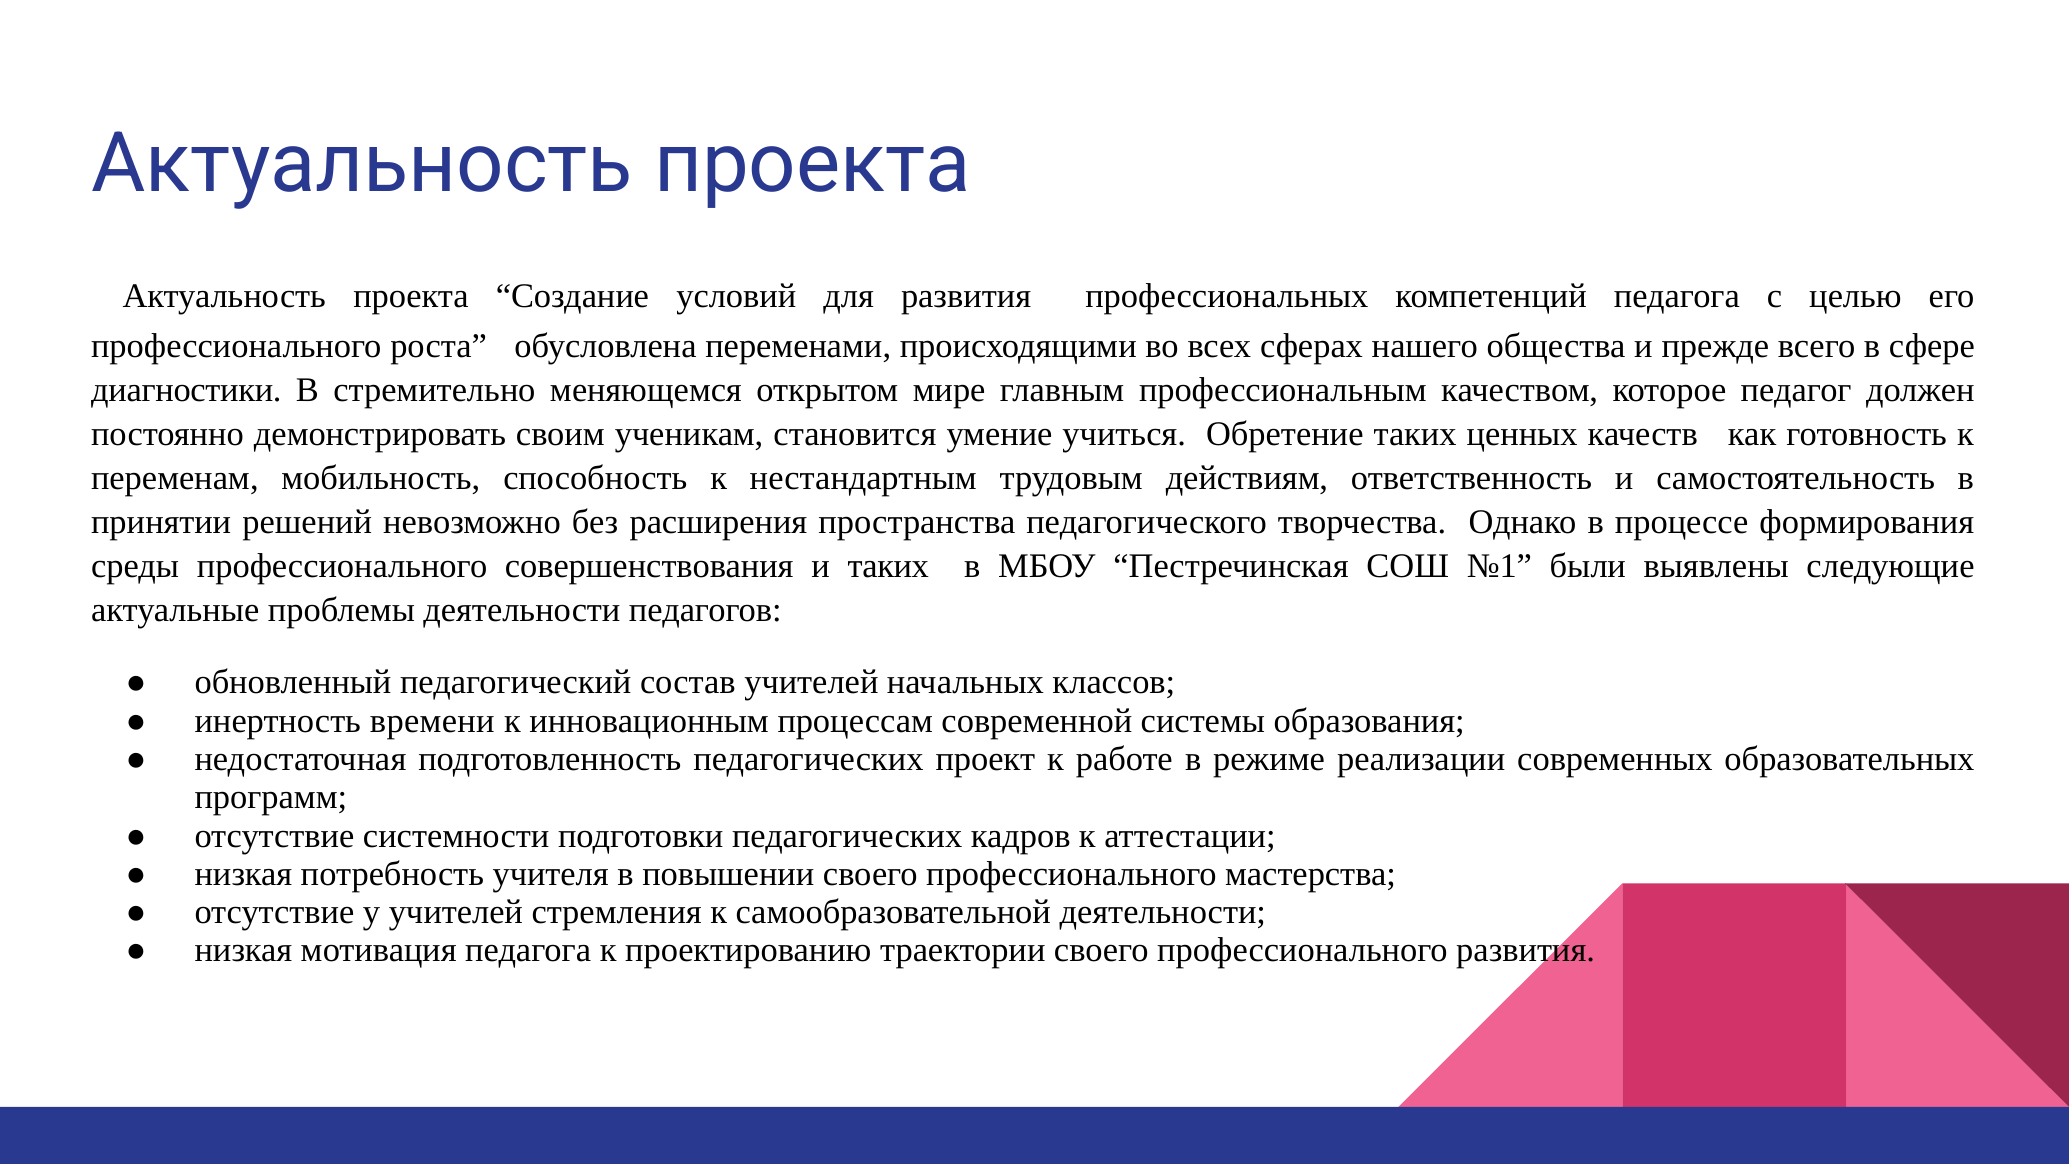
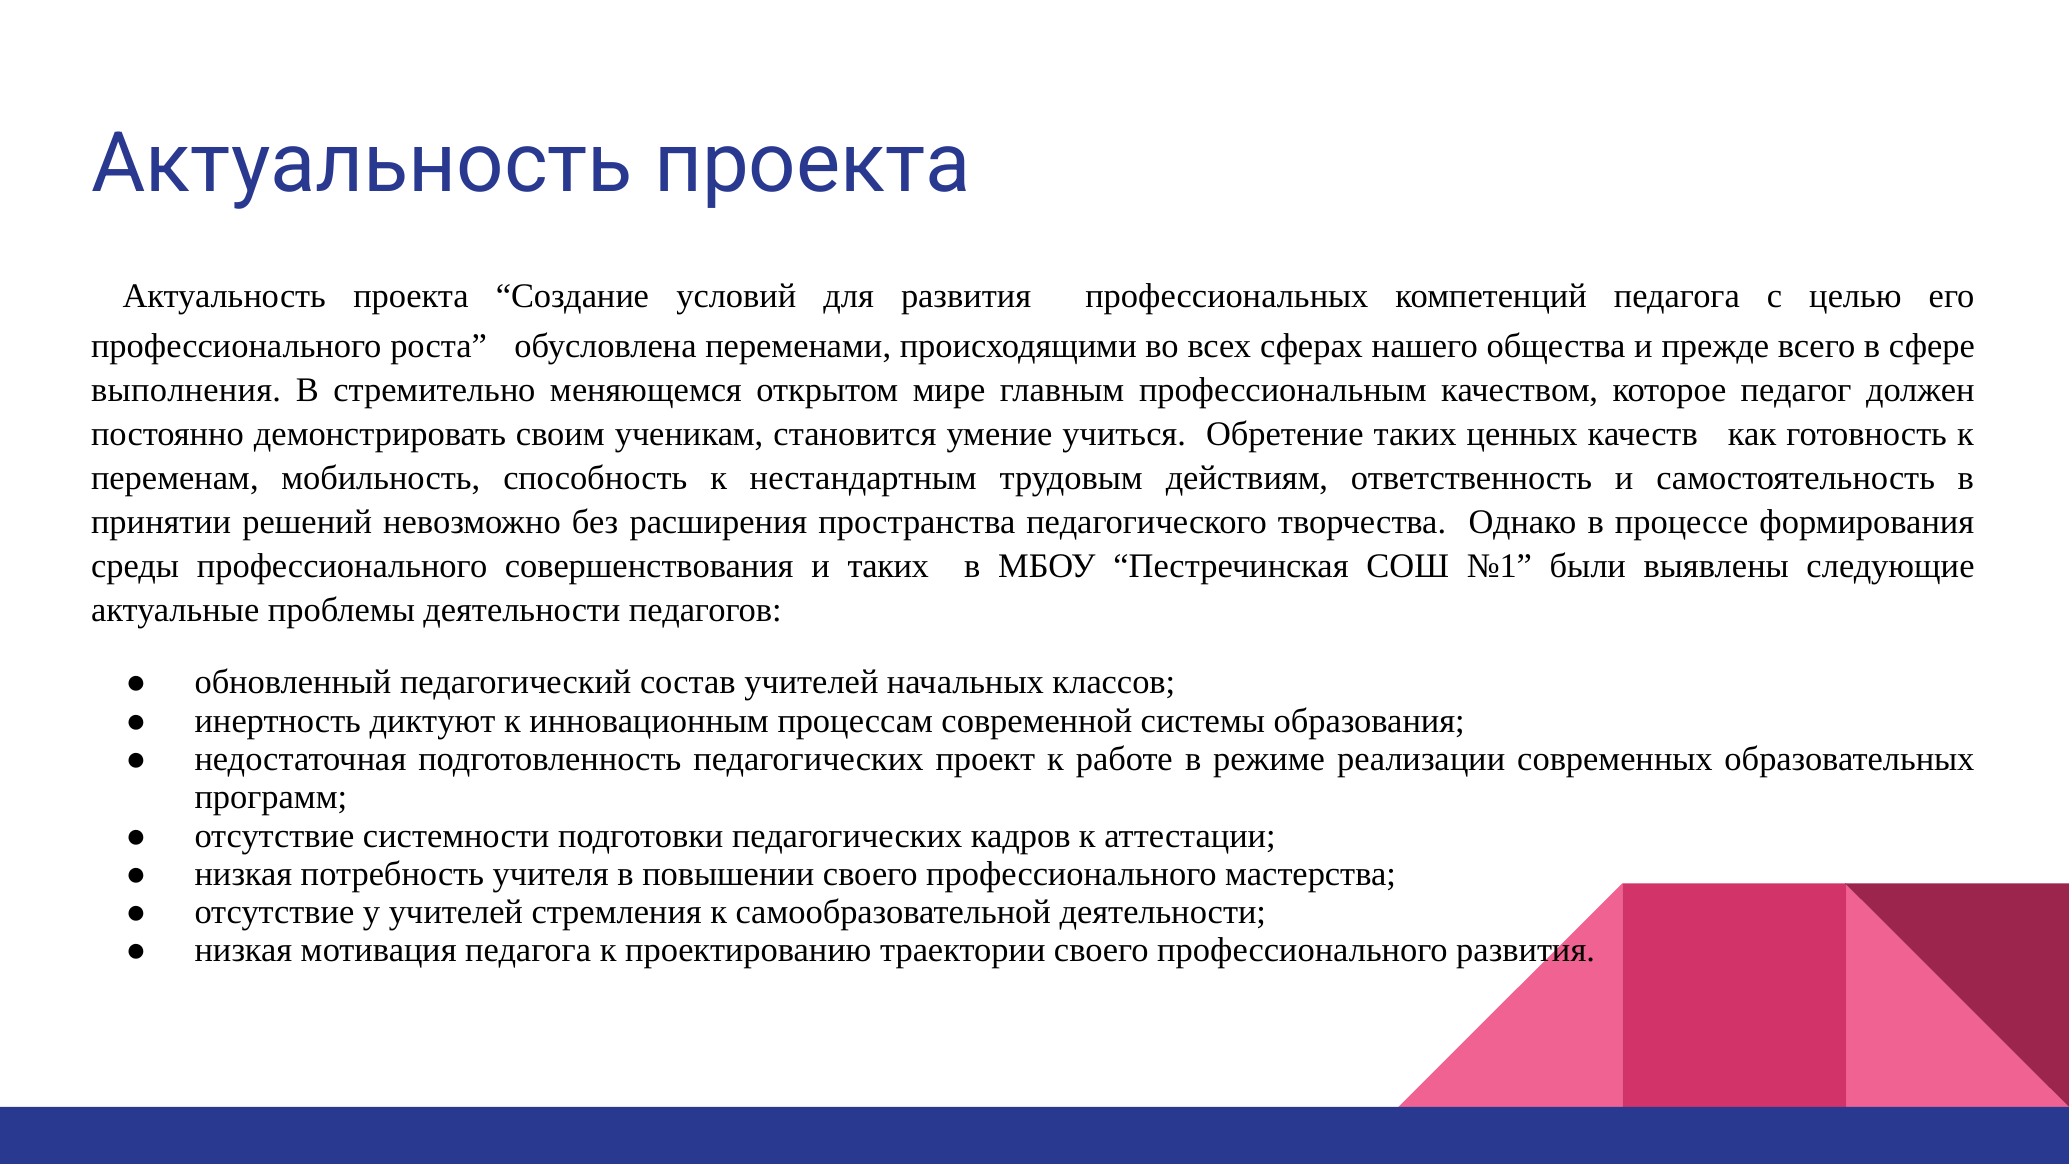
диагностики: диагностики -> выполнения (186, 390)
времени: времени -> диктуют (432, 721)
